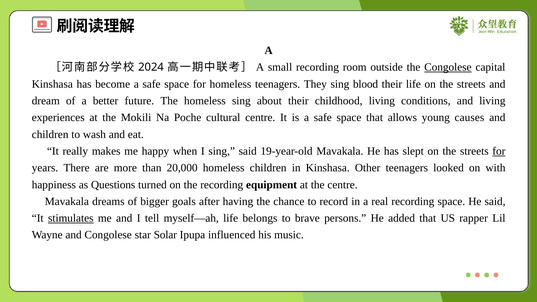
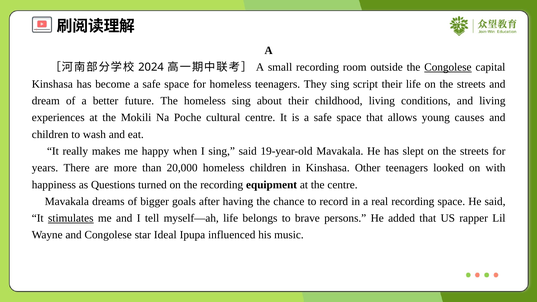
blood: blood -> script (365, 84)
for underline: present -> none (499, 151)
Solar: Solar -> Ideal (165, 235)
